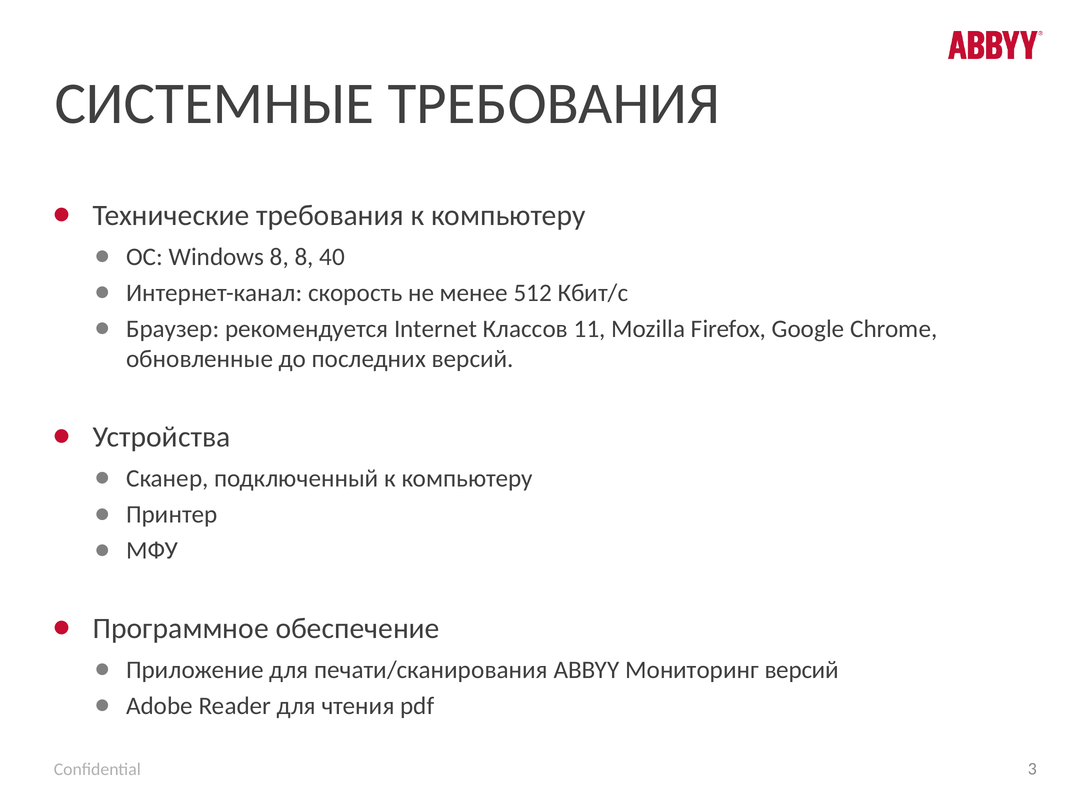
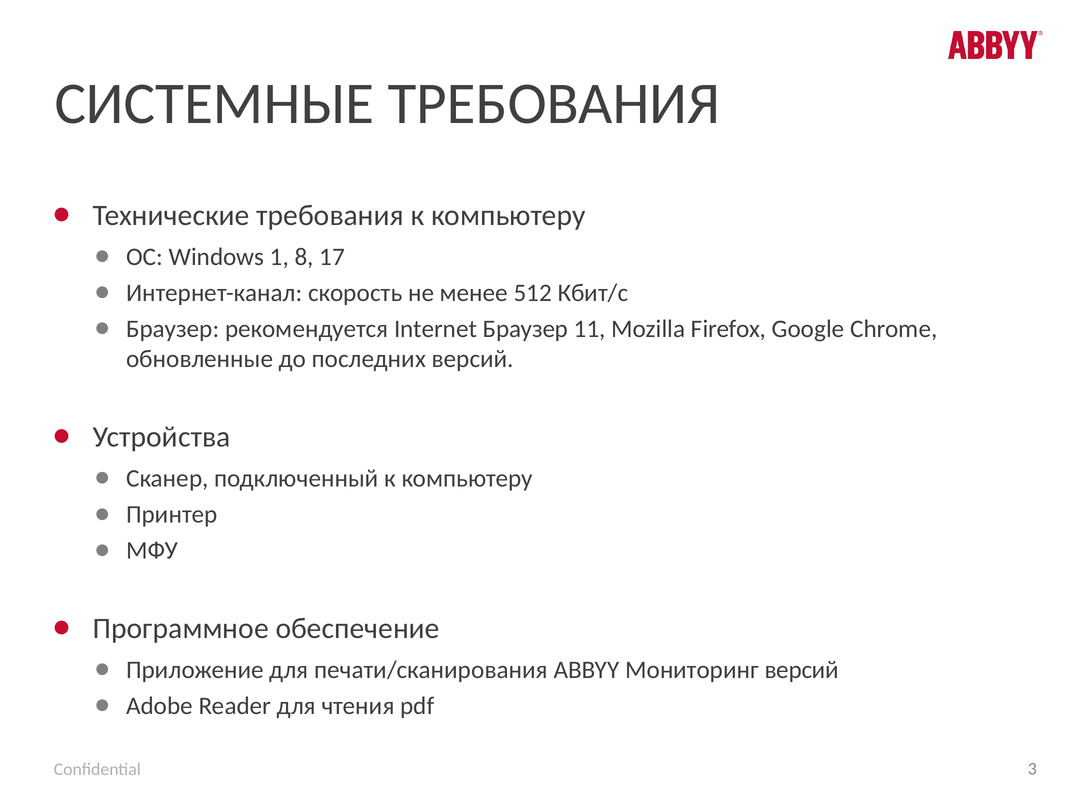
Windows 8: 8 -> 1 (279, 257)
40: 40 -> 17 (332, 257)
Internet Классов: Классов -> Браузер (525, 329)
